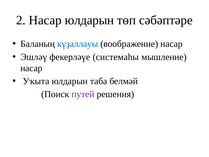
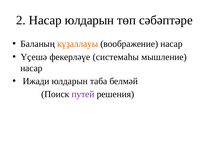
күҙаллауы colour: blue -> orange (78, 44)
Эшләү: Эшләү -> Үҫешә (34, 57)
Уҡыта: Уҡыта -> Ижади (36, 81)
